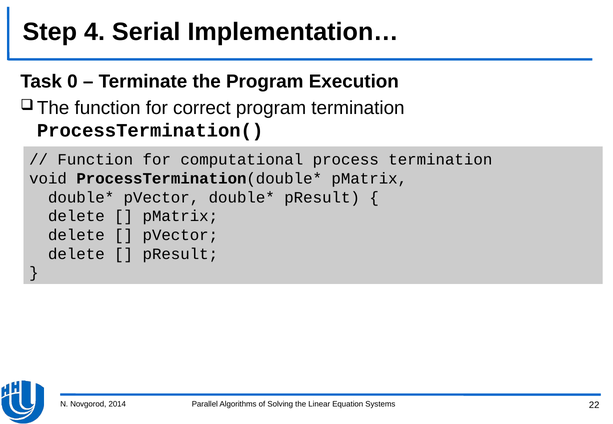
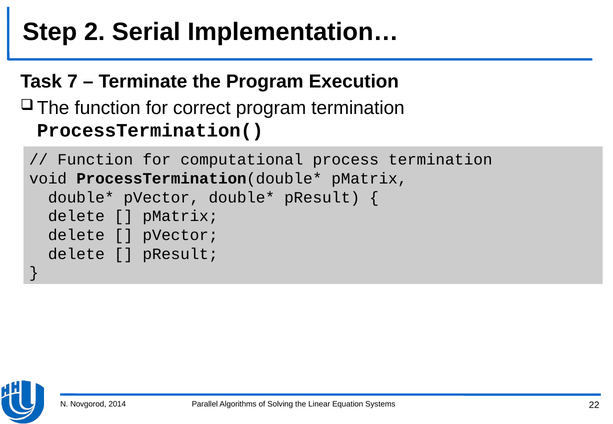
4: 4 -> 2 (94, 32)
0: 0 -> 7 (72, 82)
